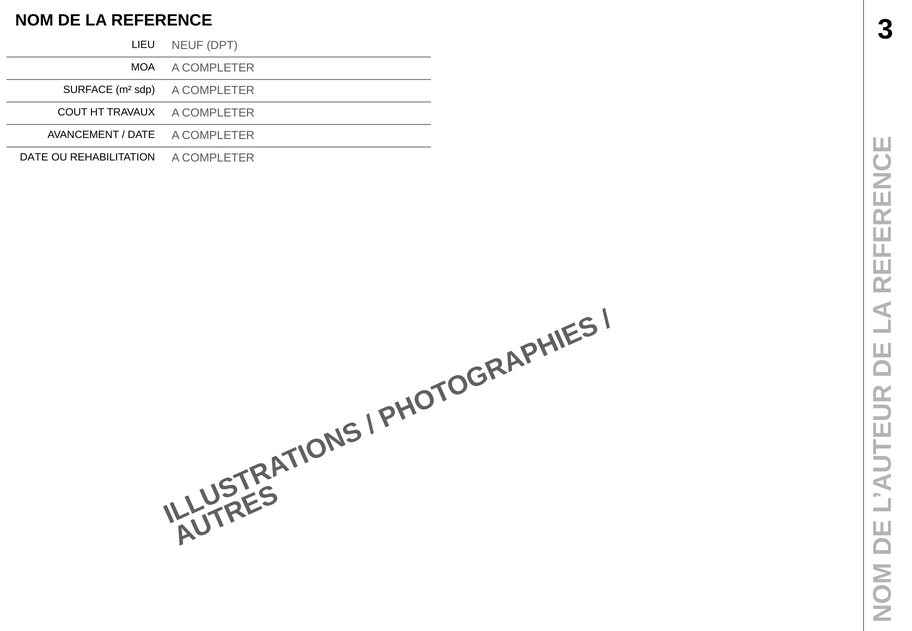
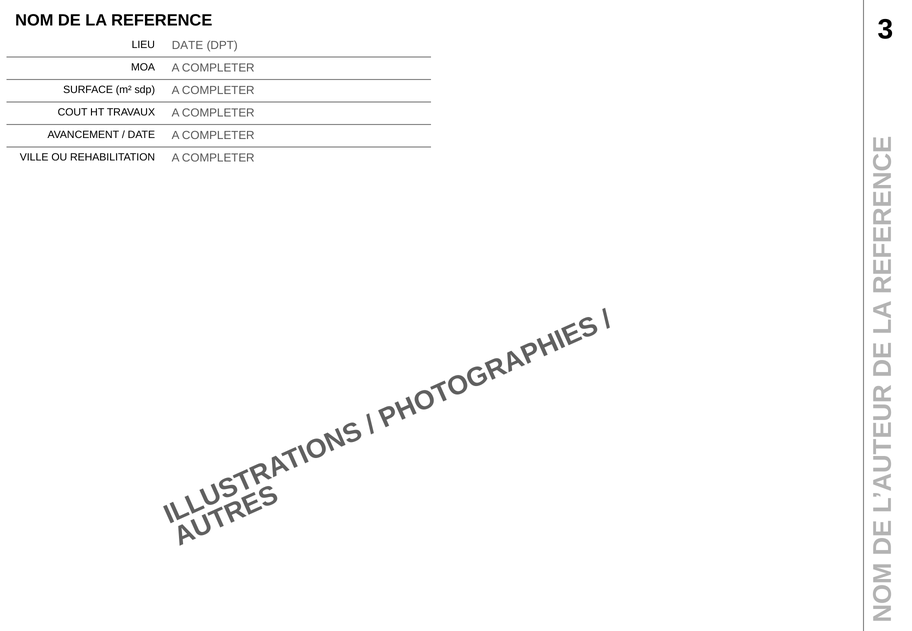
LIEU NEUF: NEUF -> DATE (188, 45)
DATE: DATE -> VILLE (34, 157)
